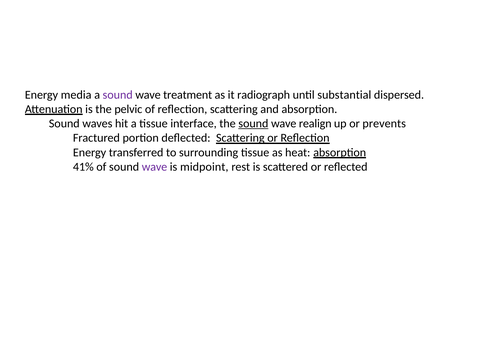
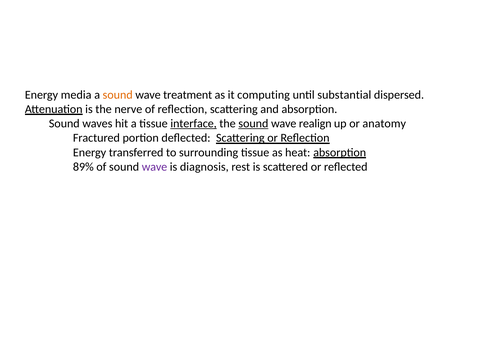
sound colour: purple -> orange (118, 95)
radiograph: radiograph -> computing (264, 95)
pelvic: pelvic -> nerve (128, 109)
interface underline: none -> present (194, 123)
prevents: prevents -> anatomy (384, 123)
41%: 41% -> 89% (83, 167)
midpoint: midpoint -> diagnosis (204, 167)
